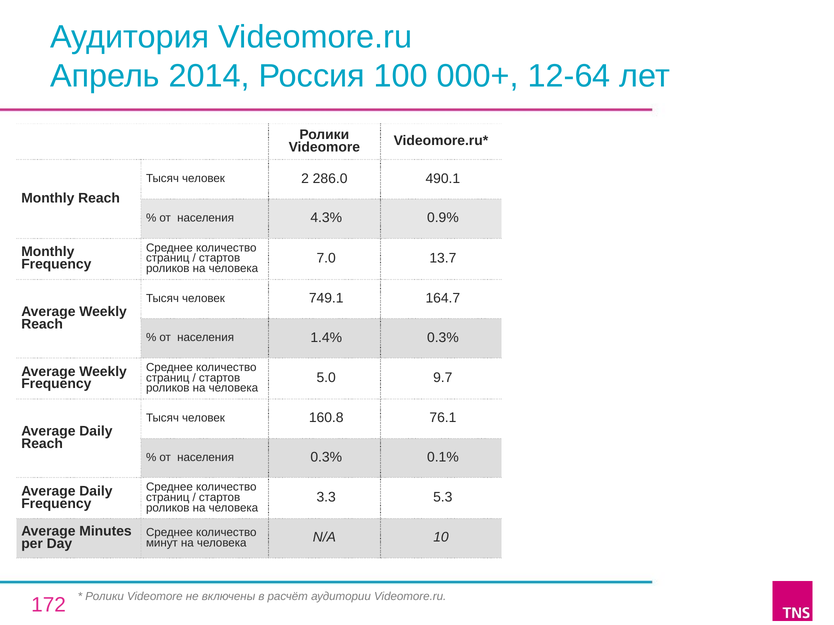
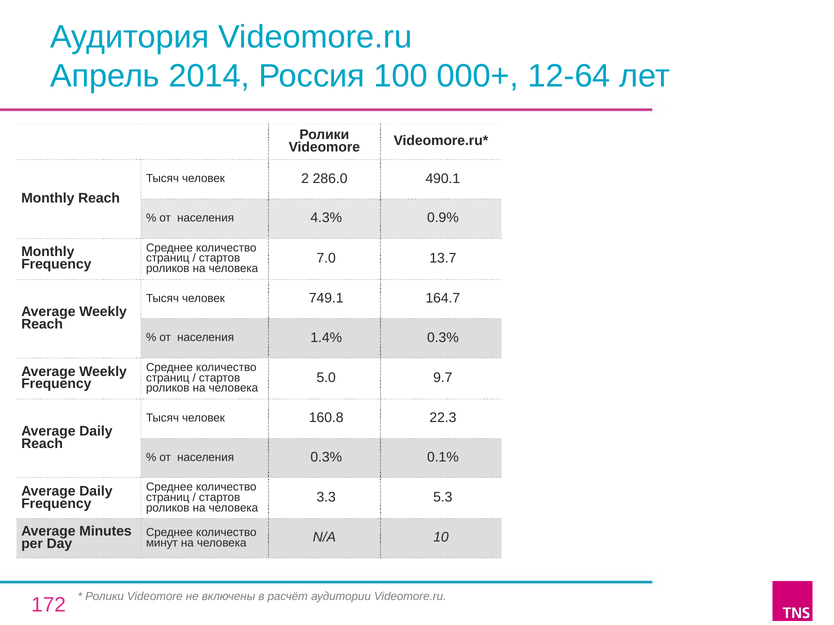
76.1: 76.1 -> 22.3 (443, 418)
